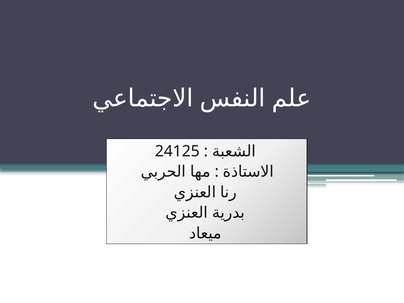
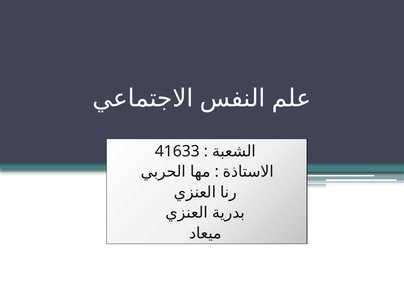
24125: 24125 -> 41633 (177, 151)
